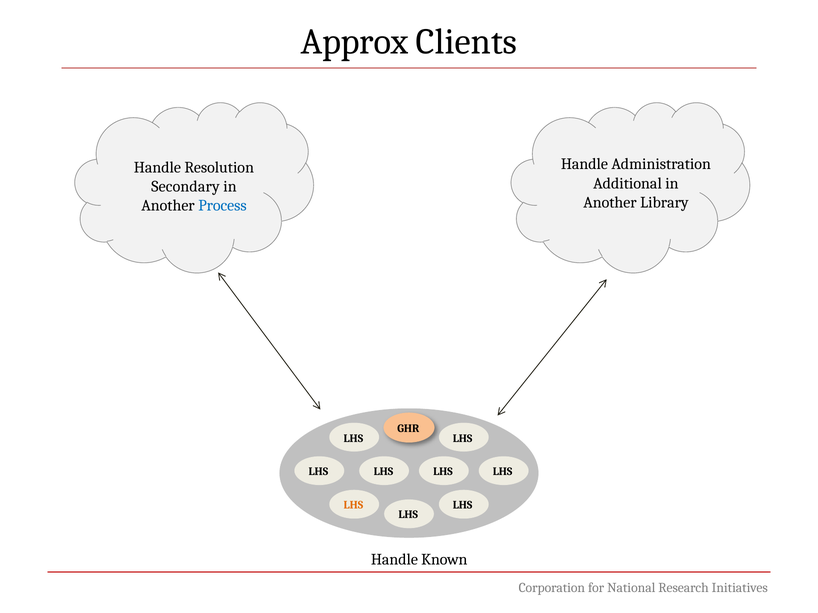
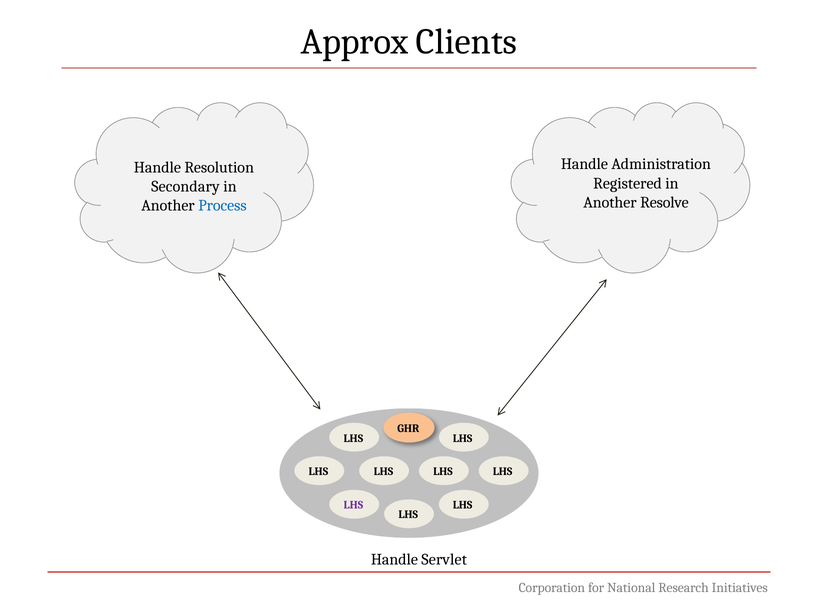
Additional: Additional -> Registered (627, 183)
Library: Library -> Resolve (664, 203)
LHS colour: orange -> purple (353, 506)
Known: Known -> Servlet (444, 560)
